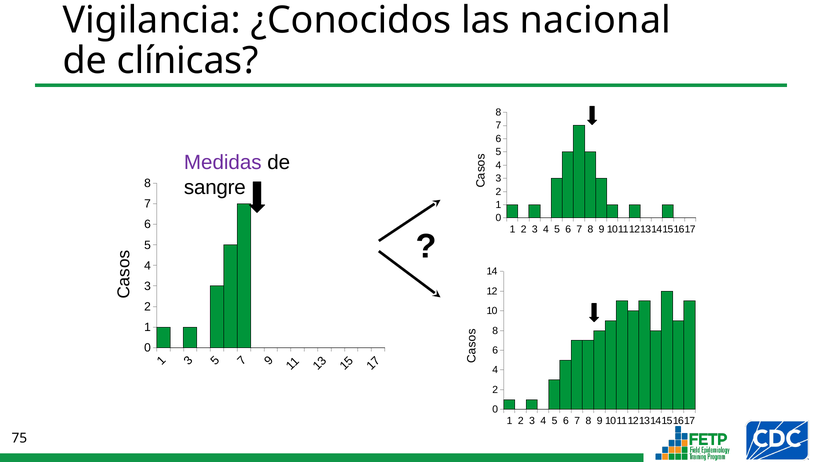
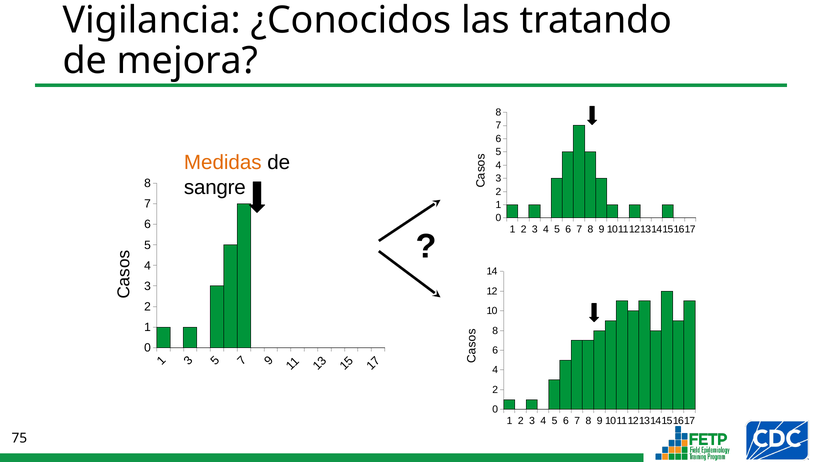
nacional: nacional -> tratando (596, 20)
clínicas: clínicas -> mejora (188, 61)
Medidas colour: purple -> orange (223, 163)
